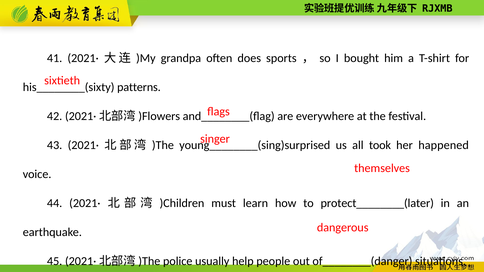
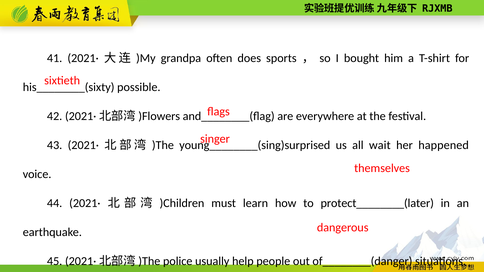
patterns: patterns -> possible (139, 87)
took: took -> wait (380, 145)
